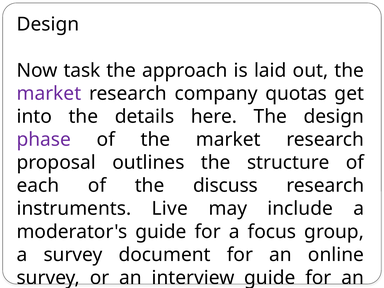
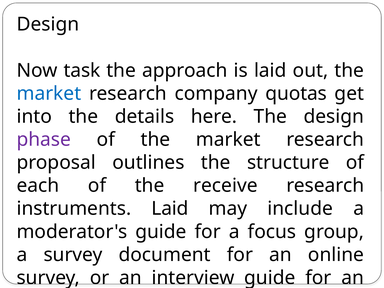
market colour: purple -> blue (49, 93)
discuss: discuss -> receive (225, 186)
instruments Live: Live -> Laid (170, 209)
